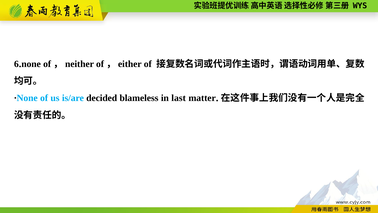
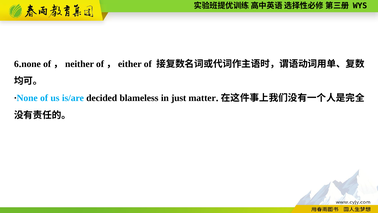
last: last -> just (179, 98)
